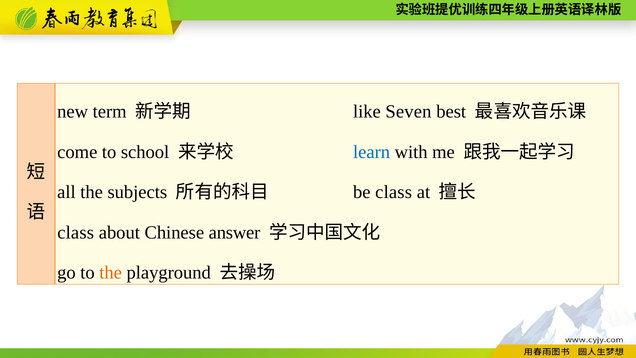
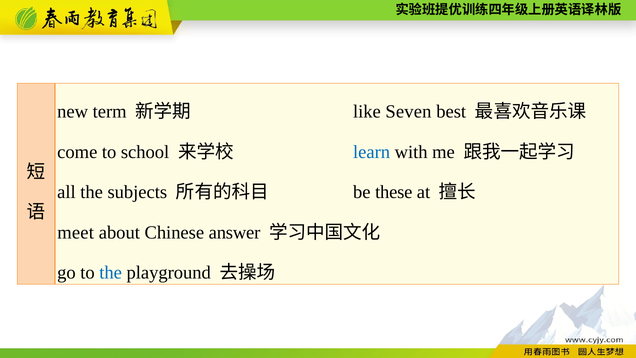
be class: class -> these (394, 192)
class: class -> meet (76, 232)
the colour: orange -> blue (111, 273)
